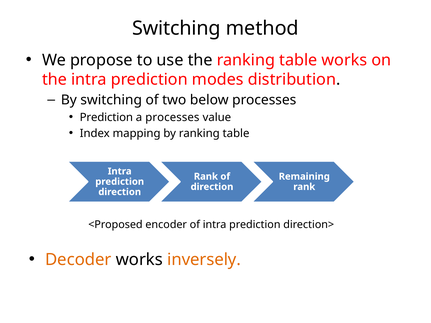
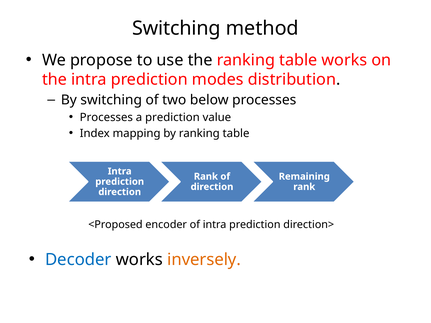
Prediction: Prediction -> Processes (106, 118)
a processes: processes -> prediction (172, 118)
Decoder colour: orange -> blue (78, 260)
